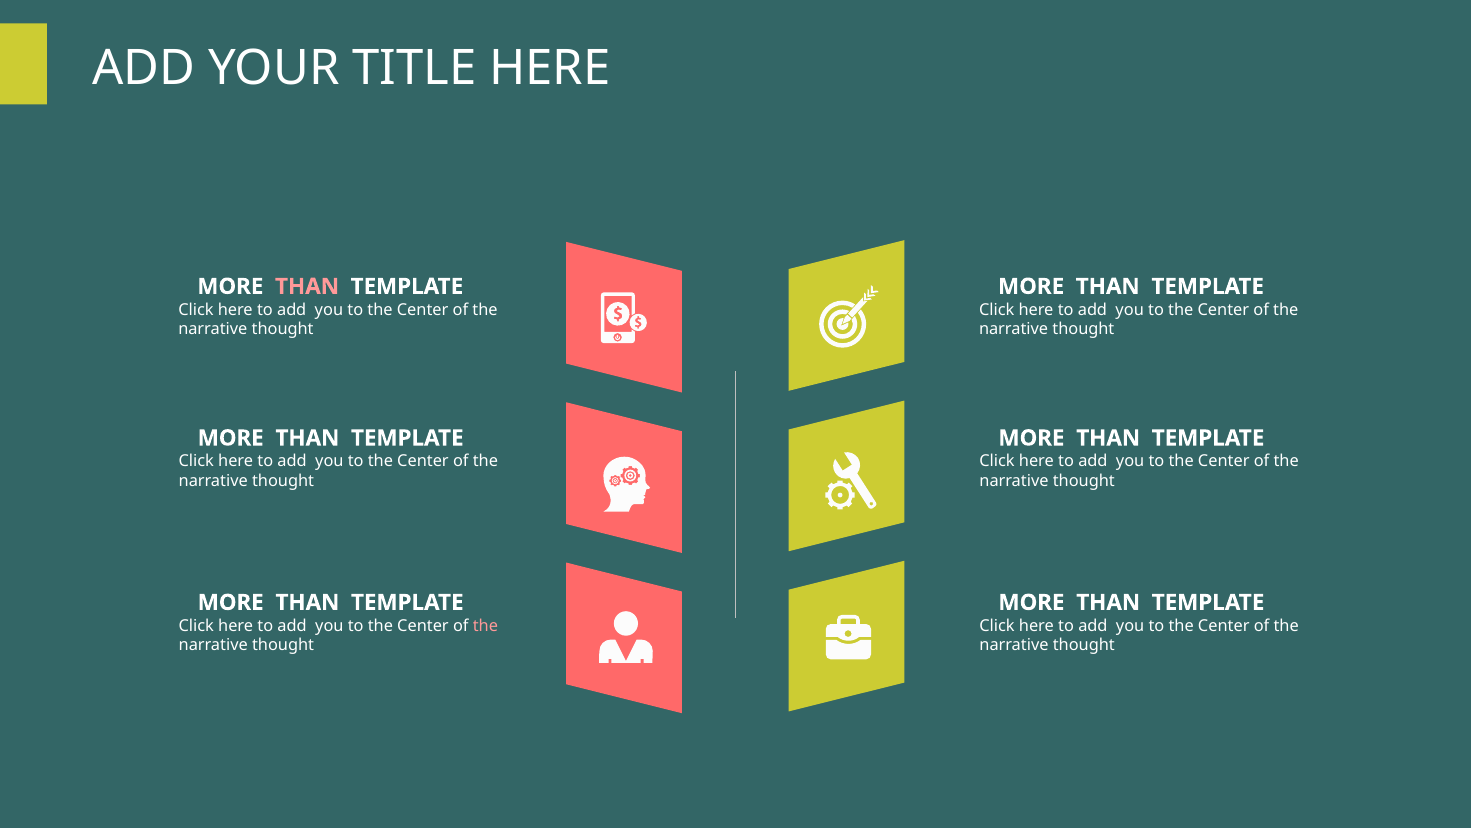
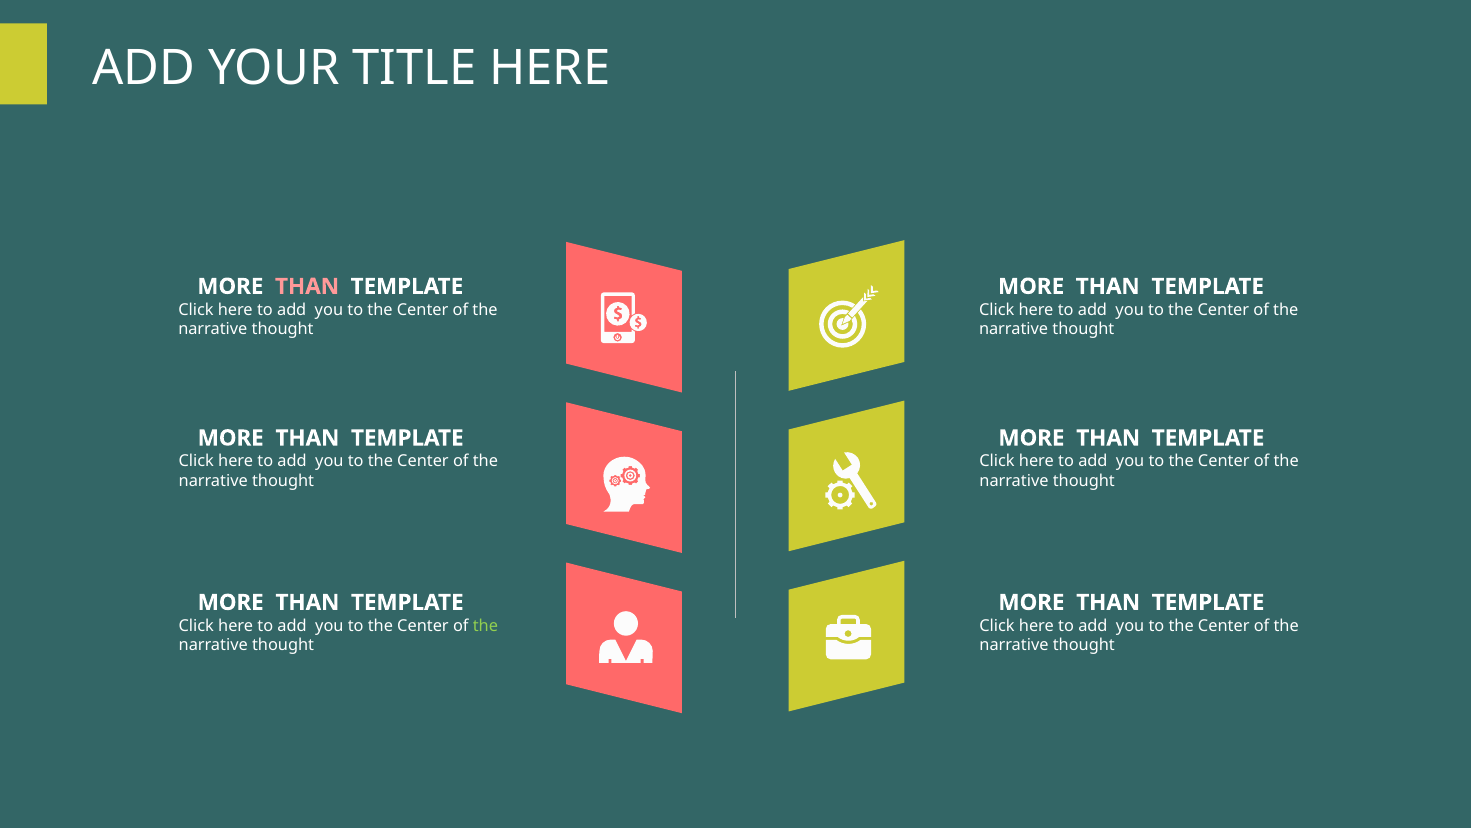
the colour: pink -> light green (485, 625)
